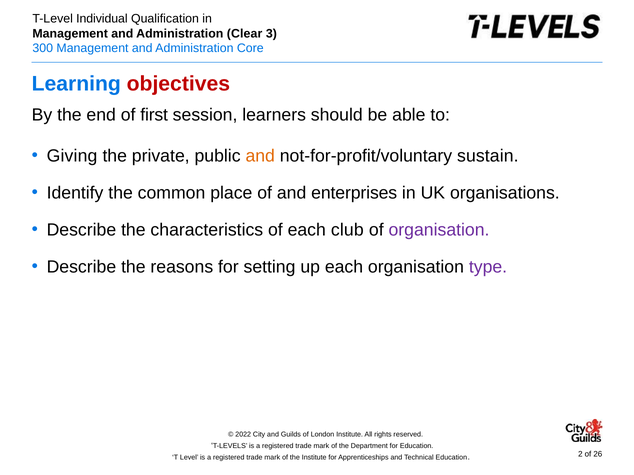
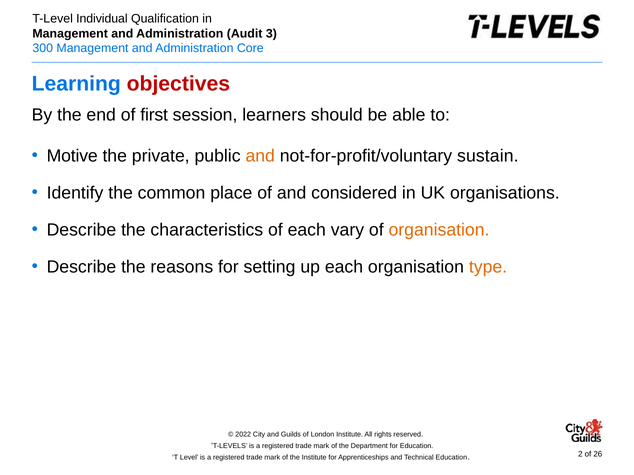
Clear: Clear -> Audit (245, 34)
Giving: Giving -> Motive (72, 156)
enterprises: enterprises -> considered (354, 193)
club: club -> vary (347, 230)
organisation colour: purple -> orange (439, 230)
type colour: purple -> orange (488, 267)
